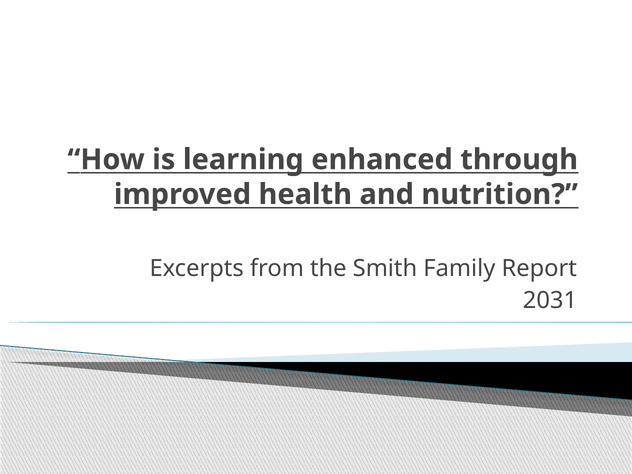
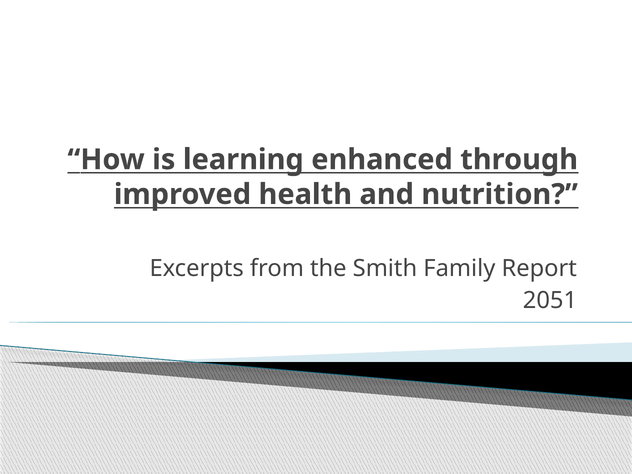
2031: 2031 -> 2051 (550, 301)
